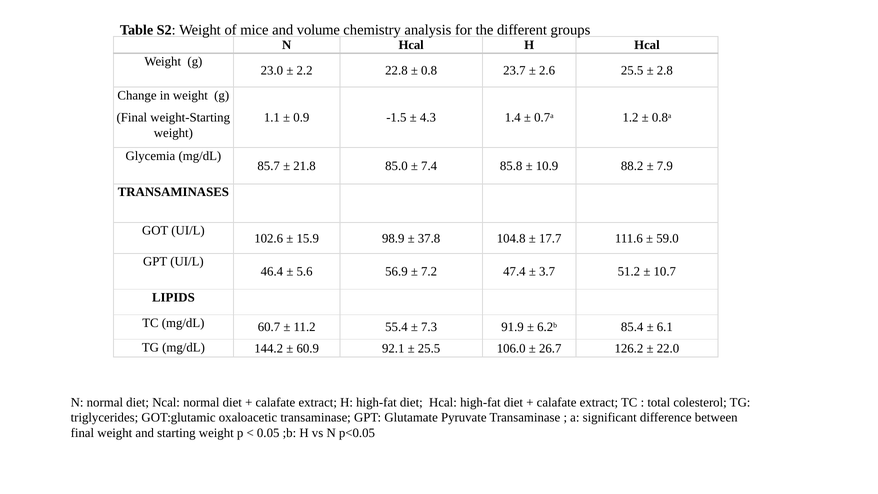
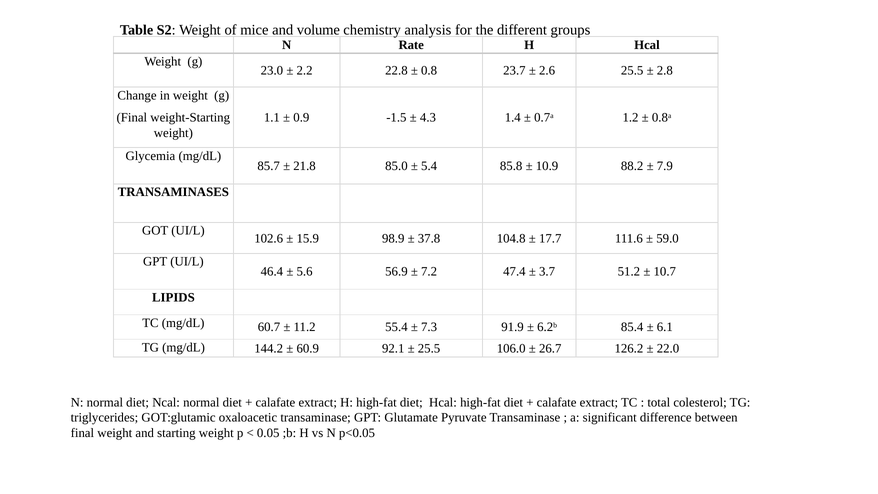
N Hcal: Hcal -> Rate (411, 45)
7.4: 7.4 -> 5.4 (429, 166)
